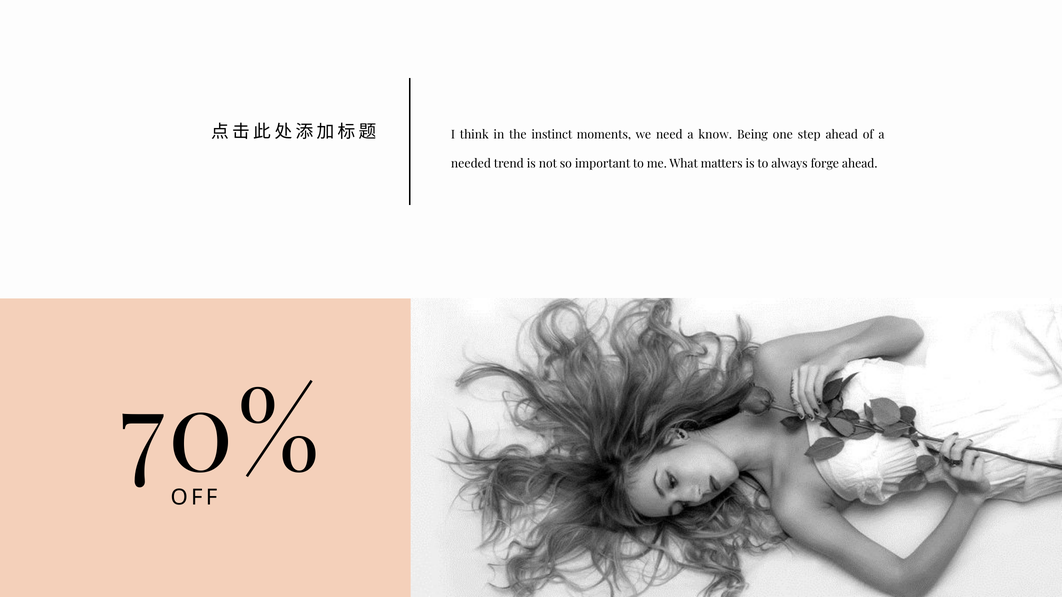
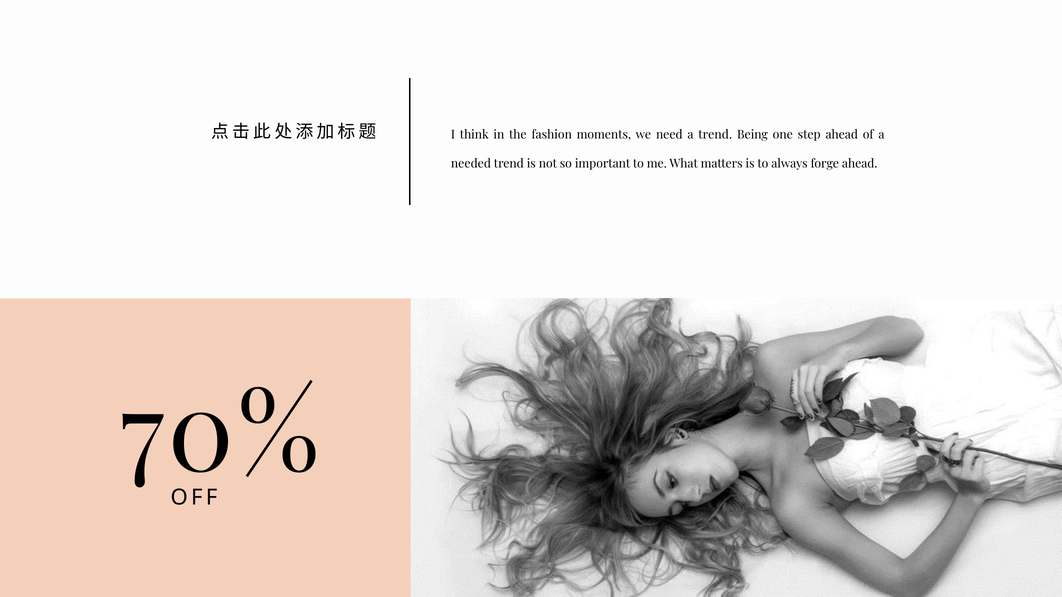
instinct: instinct -> fashion (552, 135)
a know: know -> trend (715, 135)
